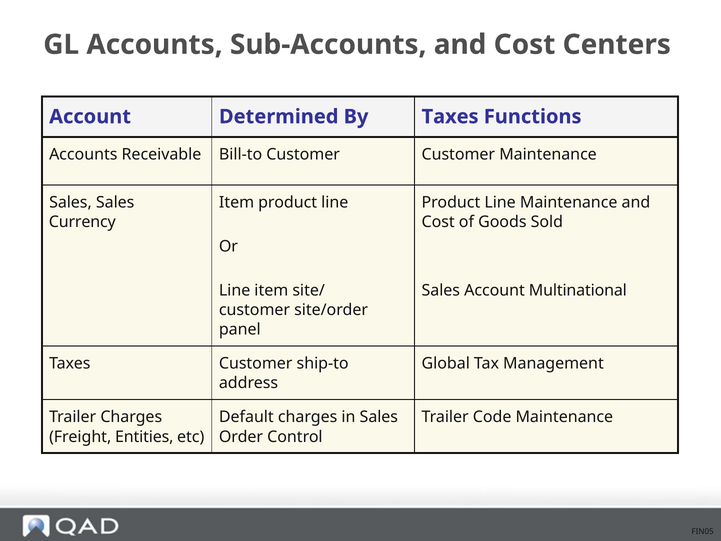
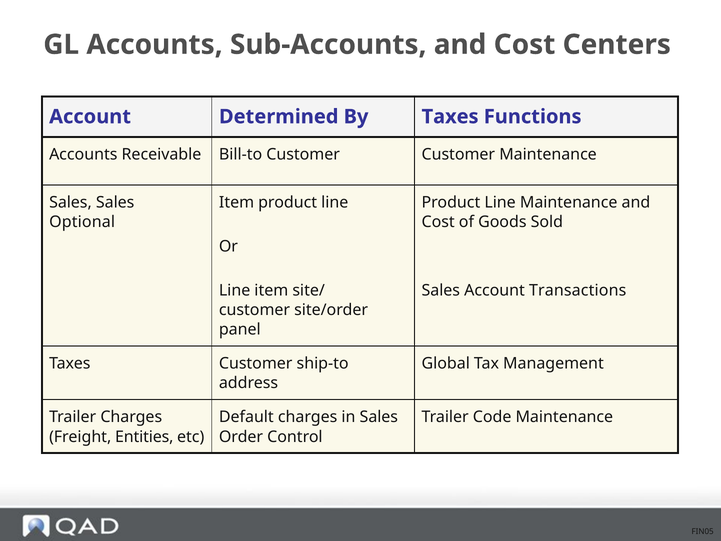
Currency: Currency -> Optional (82, 222)
Multinational: Multinational -> Transactions (578, 290)
